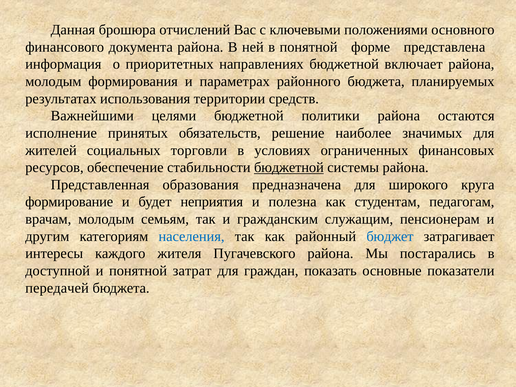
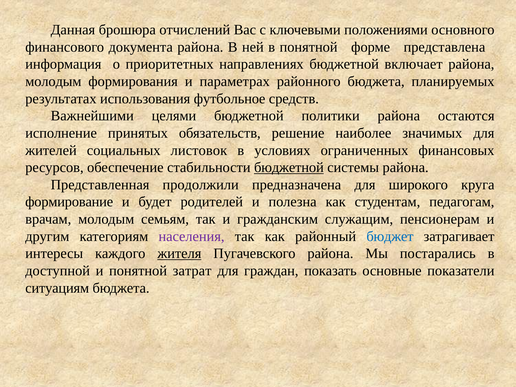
территории: территории -> футбольное (230, 99)
торговли: торговли -> листовок (199, 150)
образования: образования -> продолжили (201, 185)
неприятия: неприятия -> родителей (212, 202)
населения colour: blue -> purple (192, 236)
жителя underline: none -> present (179, 254)
передачей: передачей -> ситуациям (57, 288)
